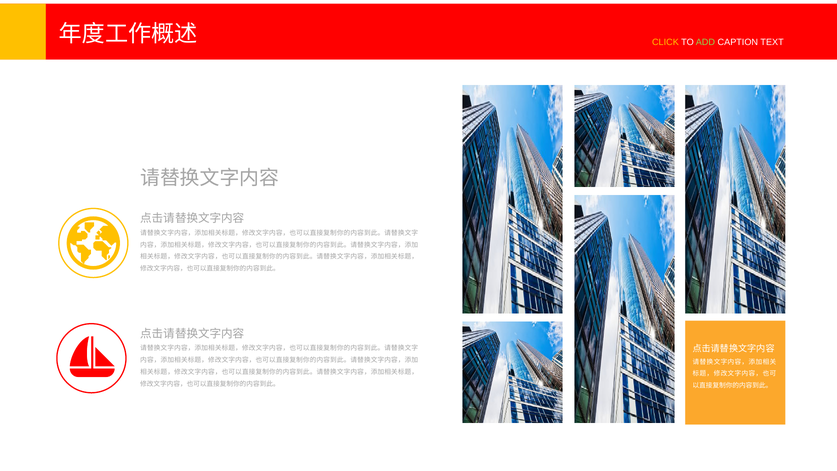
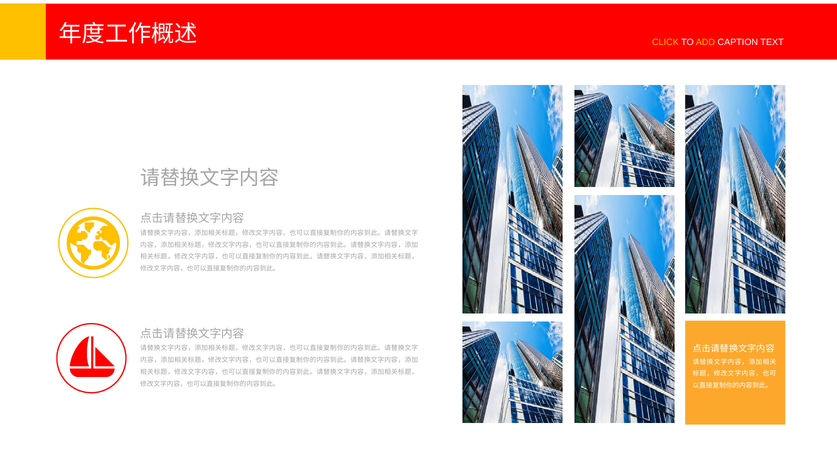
ADD colour: light green -> yellow (705, 42)
